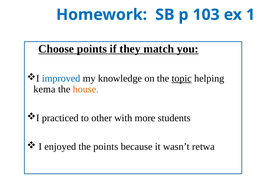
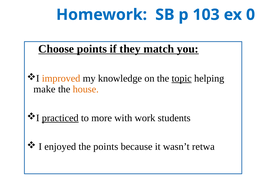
1: 1 -> 0 (251, 15)
improved colour: blue -> orange (61, 79)
kema: kema -> make (44, 89)
practiced underline: none -> present (60, 118)
other: other -> more (102, 118)
more: more -> work (145, 118)
